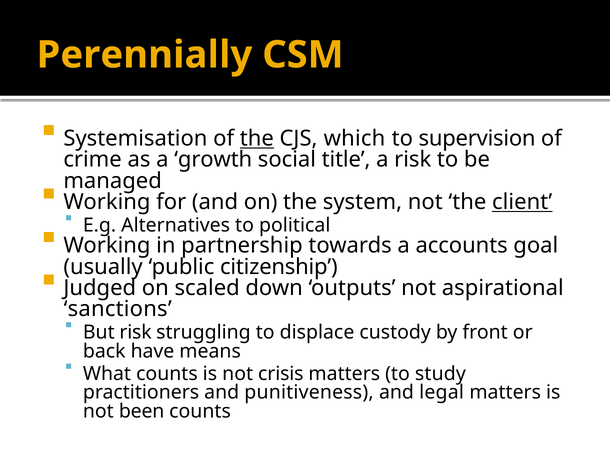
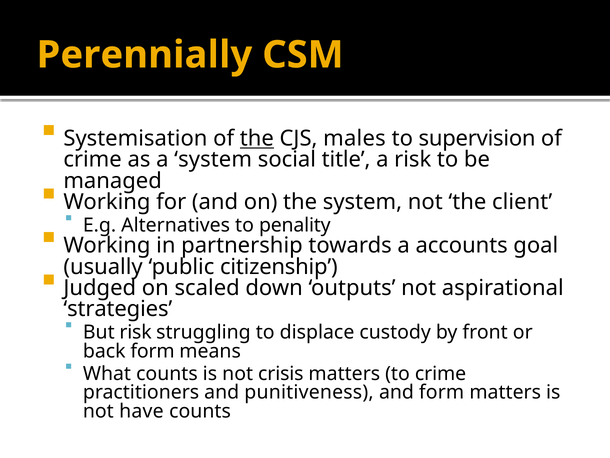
which: which -> males (354, 138)
a growth: growth -> system (213, 160)
client underline: present -> none (522, 202)
political: political -> penality (295, 225)
sanctions: sanctions -> strategies (118, 309)
back have: have -> form (153, 351)
to study: study -> crime (441, 373)
and legal: legal -> form (442, 392)
been: been -> have (141, 411)
